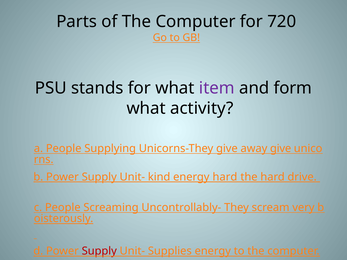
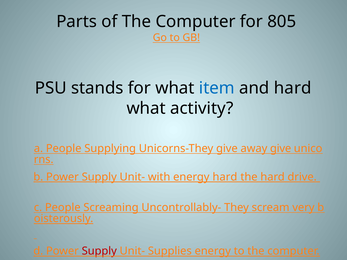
720: 720 -> 805 (282, 22)
item colour: purple -> blue (217, 88)
and form: form -> hard (293, 88)
kind: kind -> with (159, 177)
